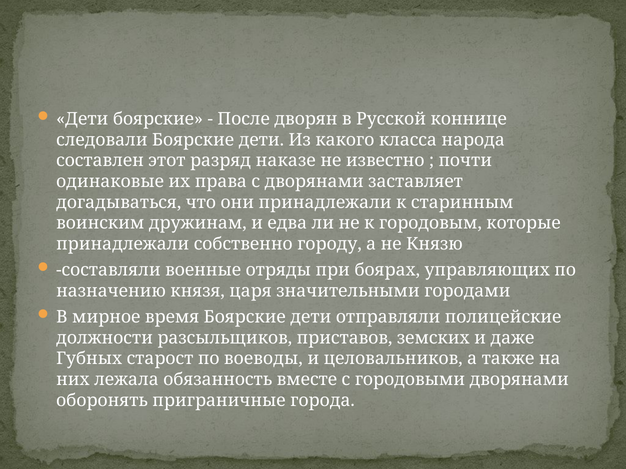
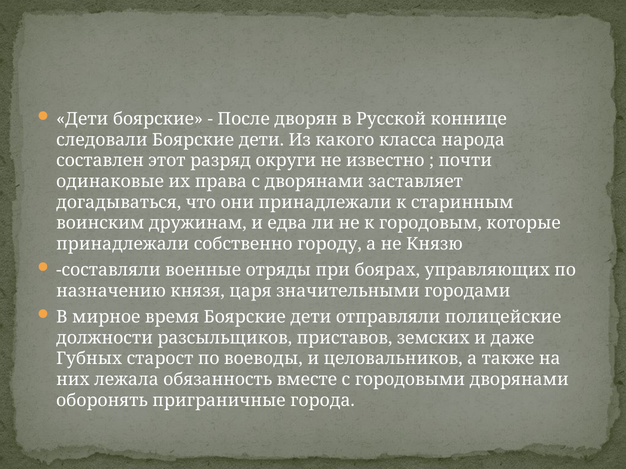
наказе: наказе -> округи (286, 161)
